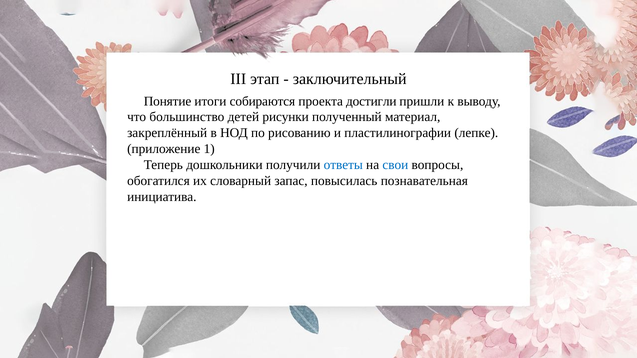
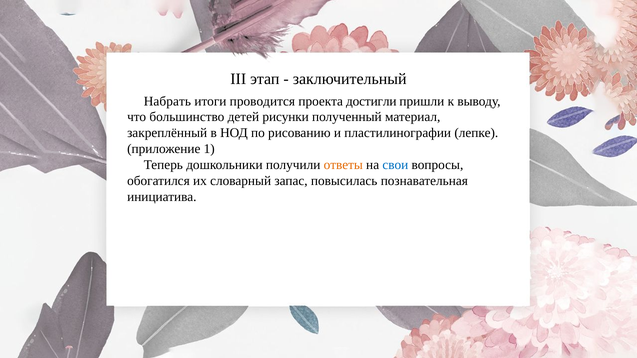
Понятие: Понятие -> Набрать (167, 101)
собираются: собираются -> проводится (262, 101)
ответы colour: blue -> orange (343, 165)
